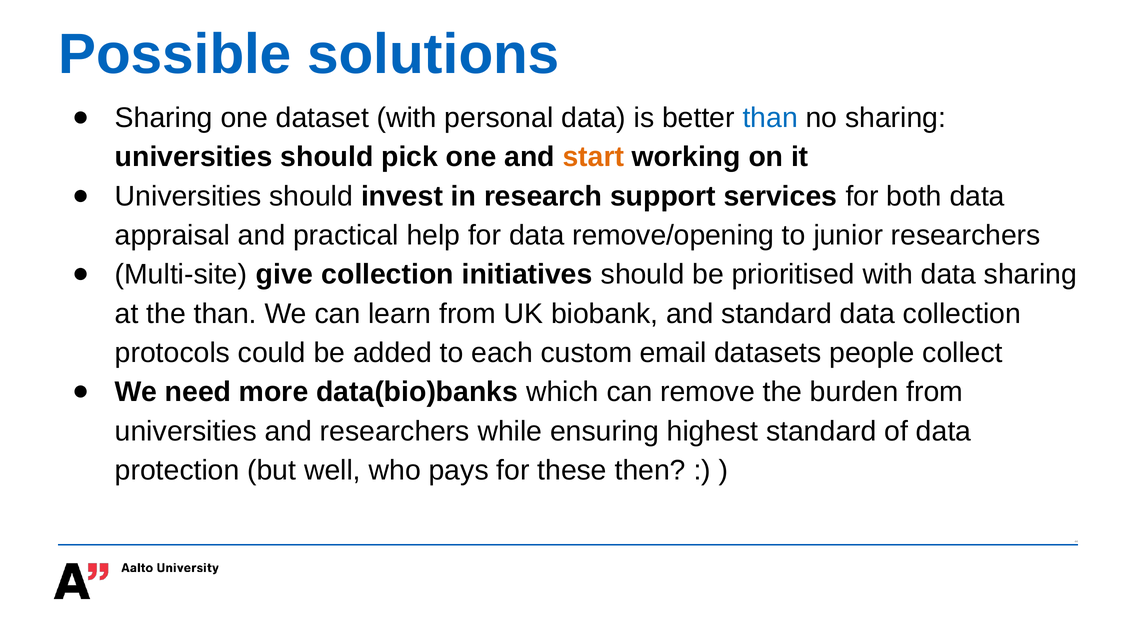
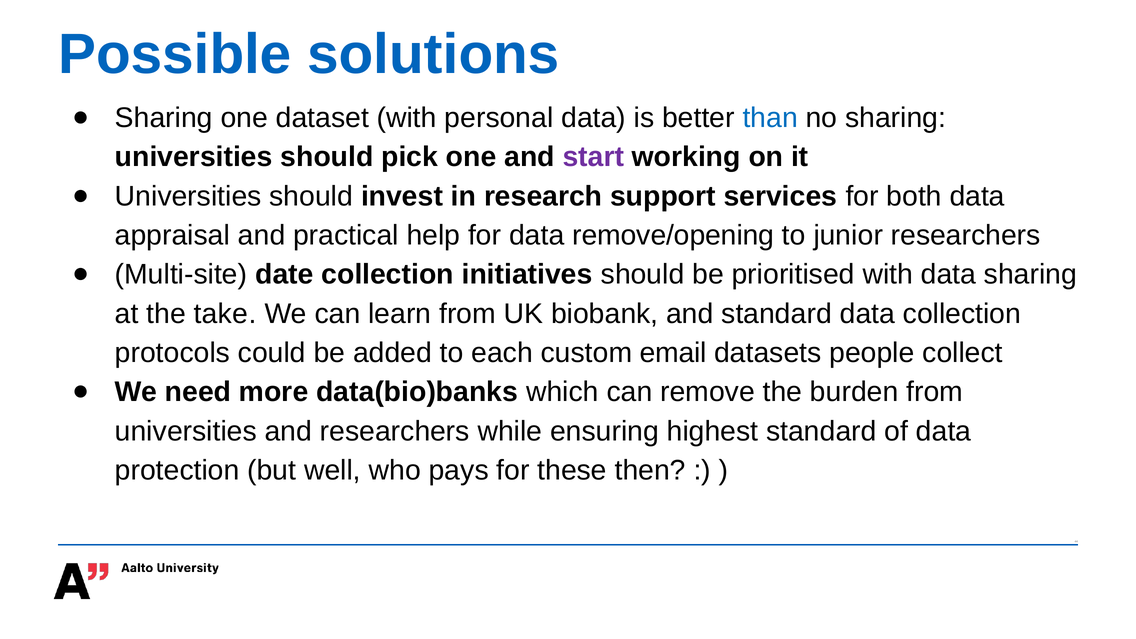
start colour: orange -> purple (593, 157)
give: give -> date (284, 275)
the than: than -> take (225, 314)
